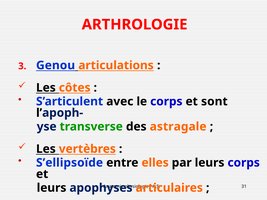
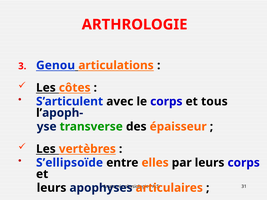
sont: sont -> tous (214, 102)
astragale: astragale -> épaisseur (178, 127)
